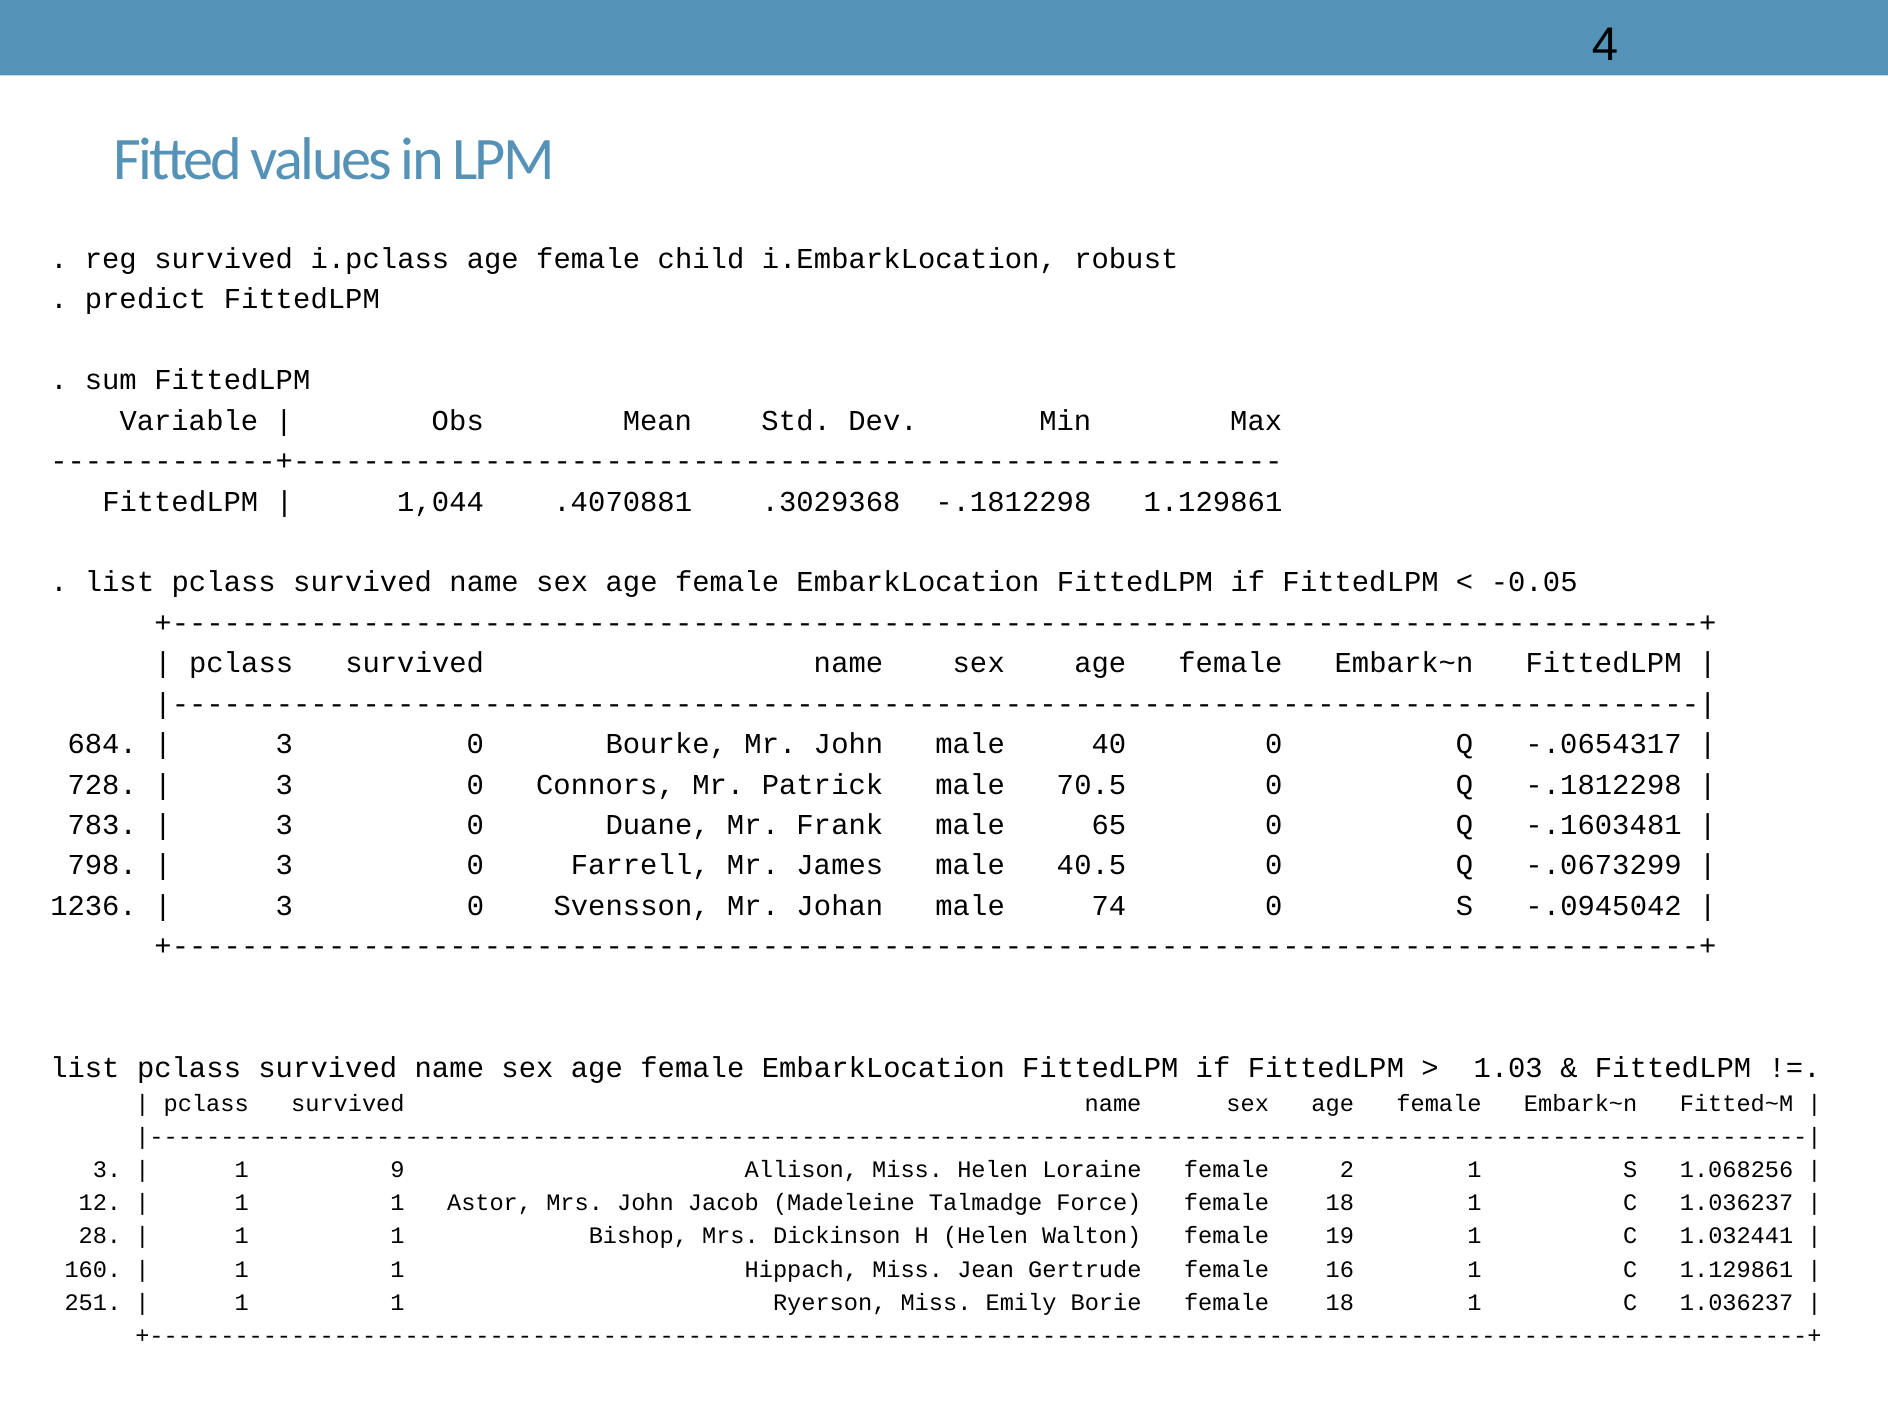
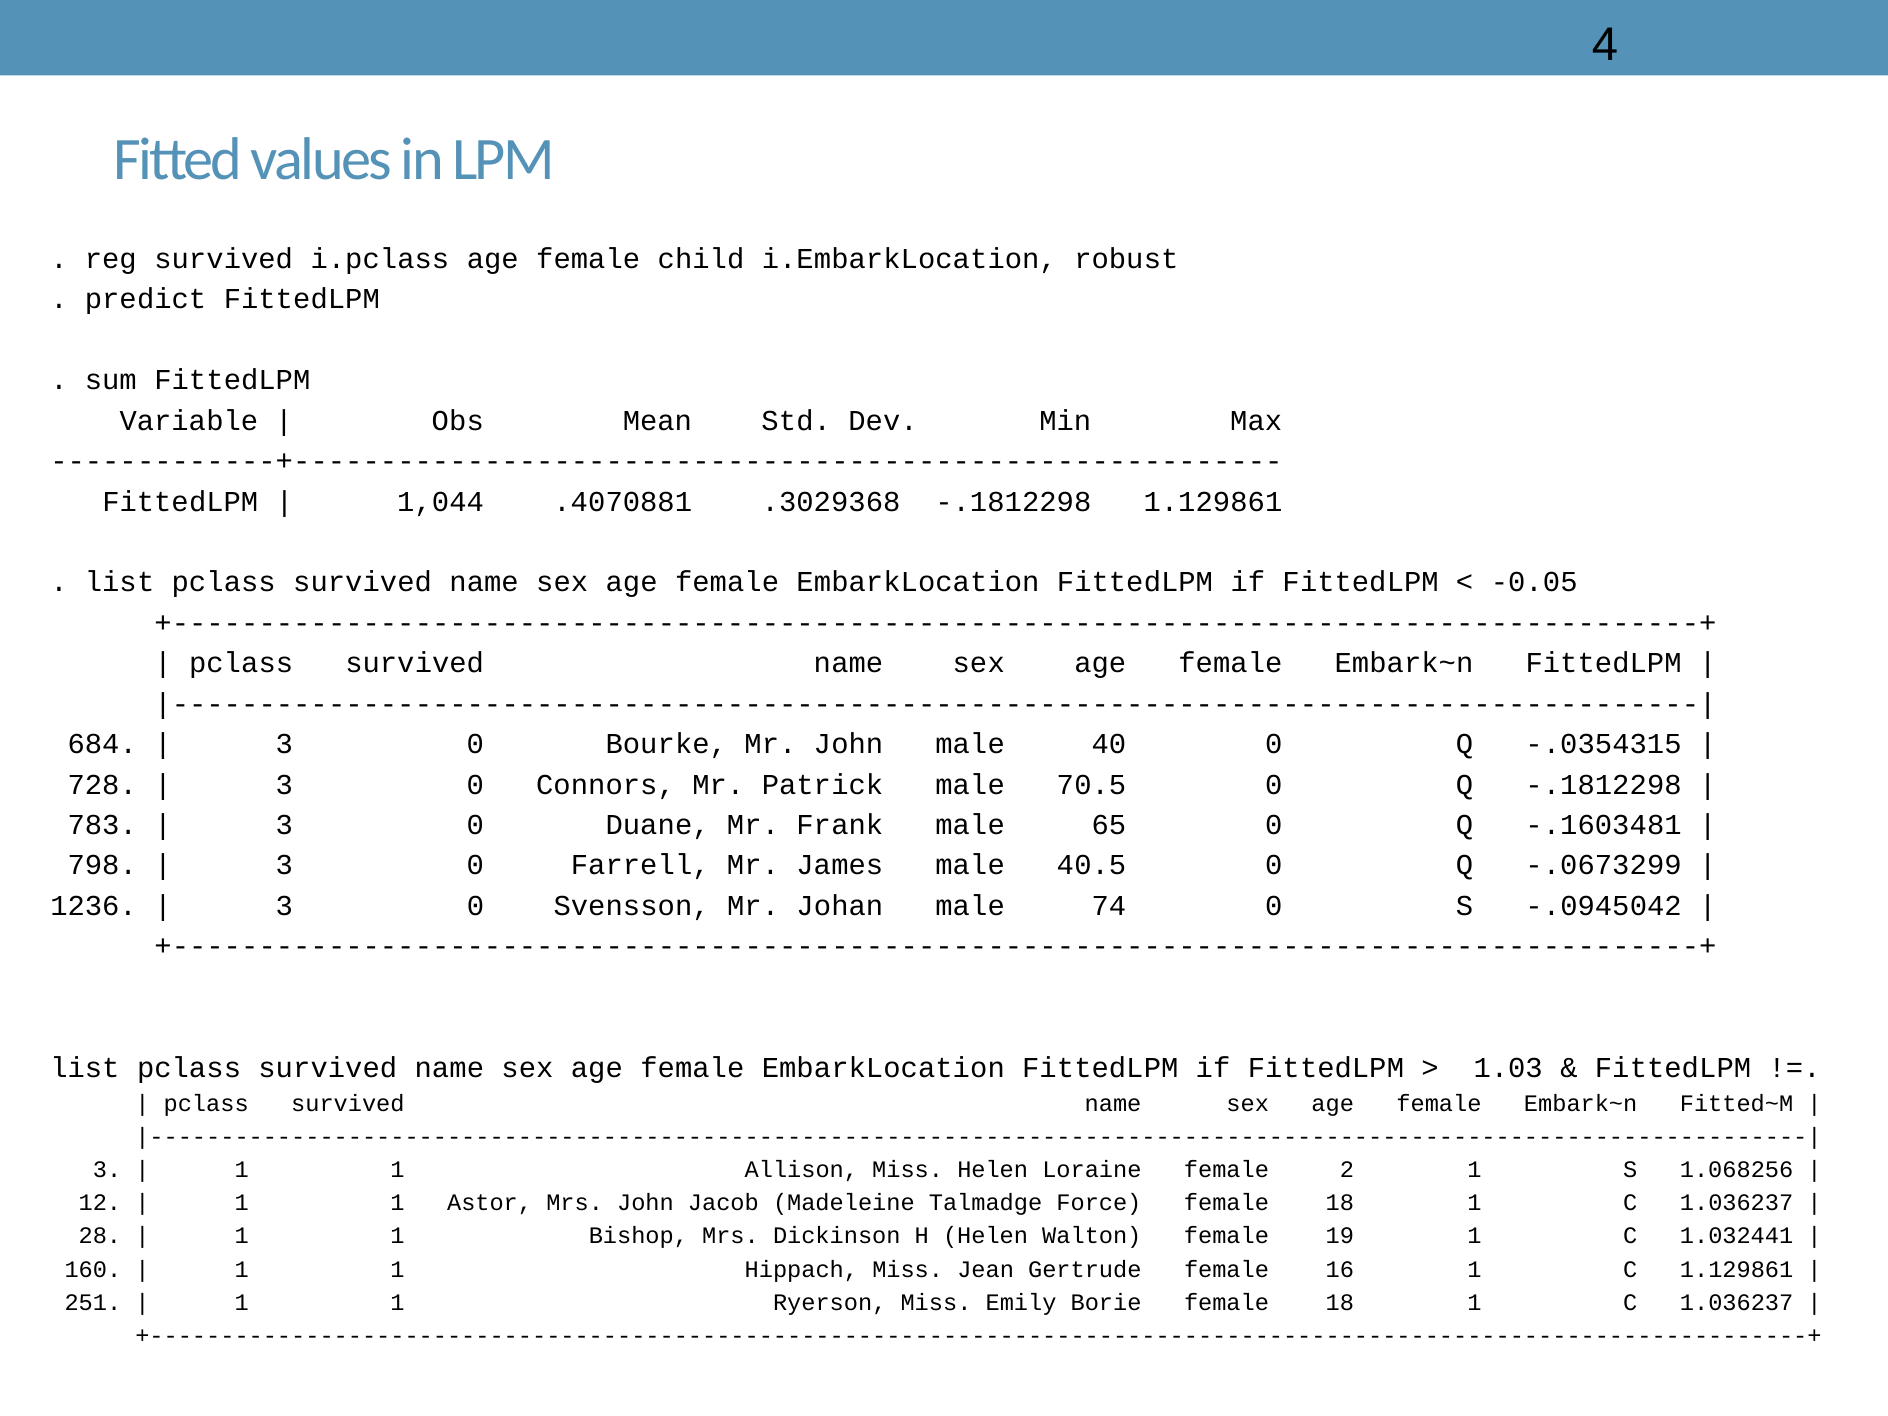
-.0654317: -.0654317 -> -.0354315 (1604, 744)
9: 9 -> 1 (398, 1170)
